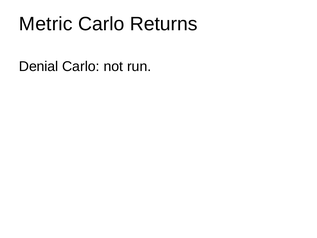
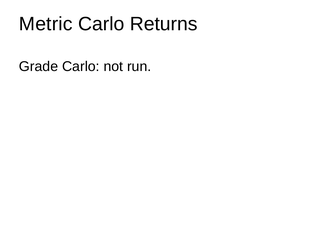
Denial: Denial -> Grade (39, 66)
